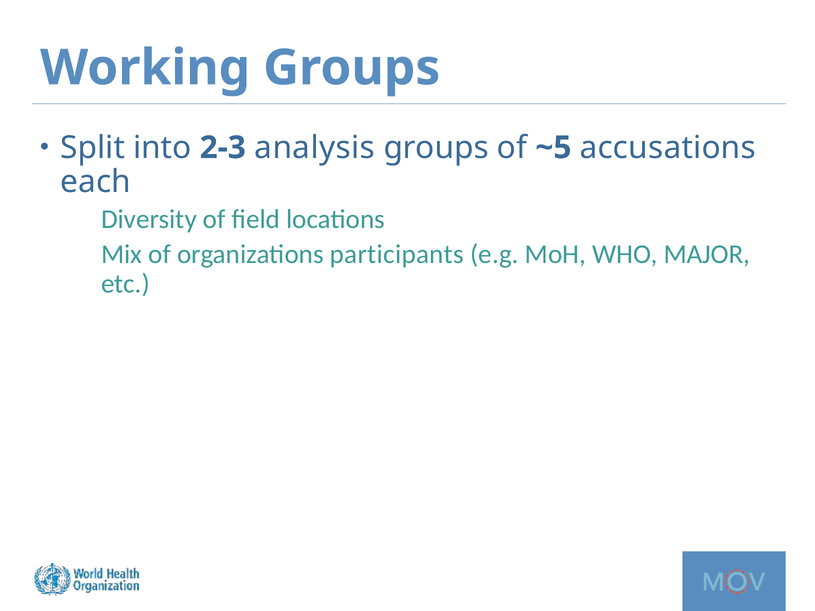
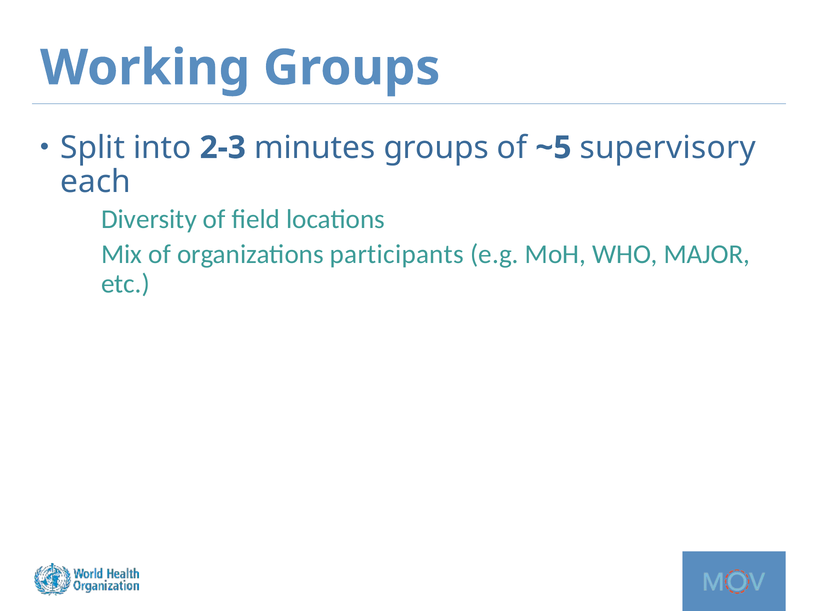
analysis: analysis -> minutes (315, 148)
accusations: accusations -> supervisory (668, 148)
